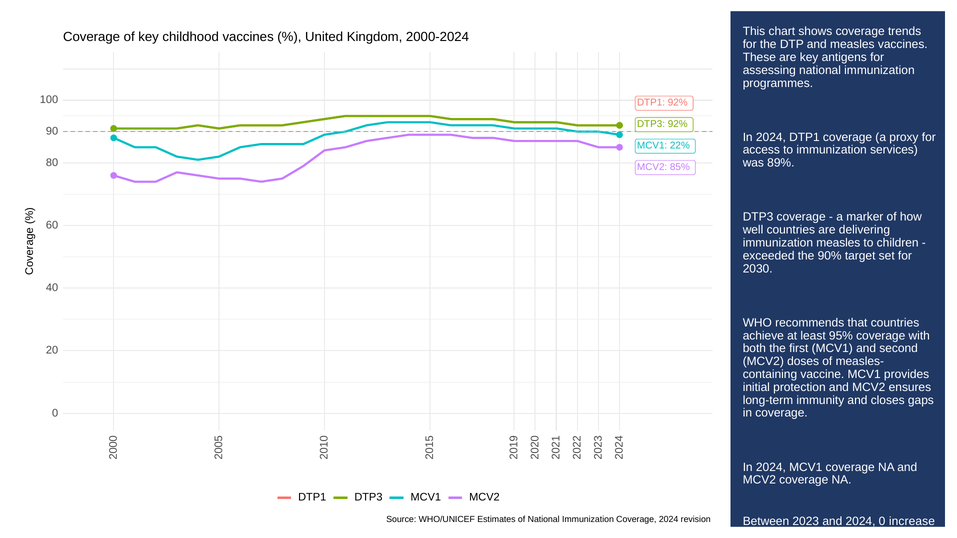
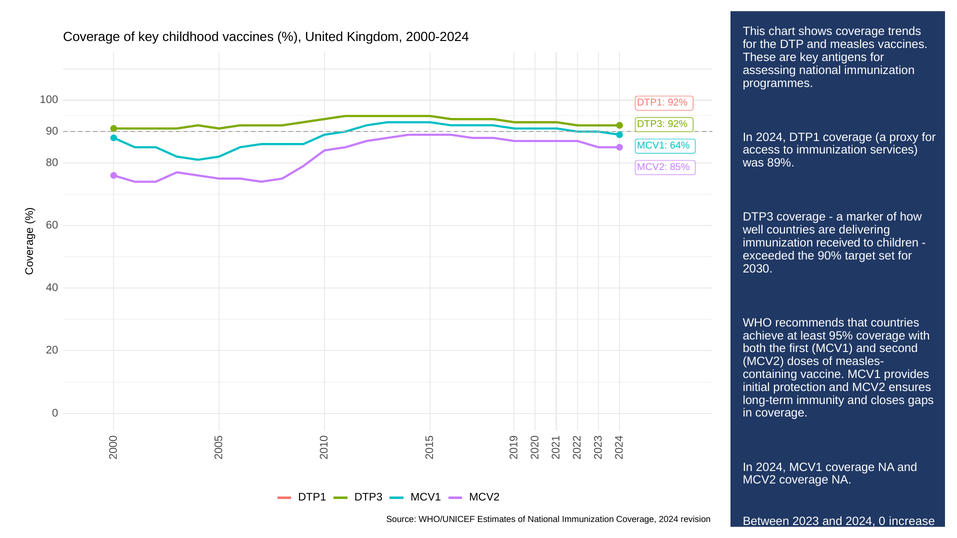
22%: 22% -> 64% (680, 146)
immunization measles: measles -> received (838, 243)
